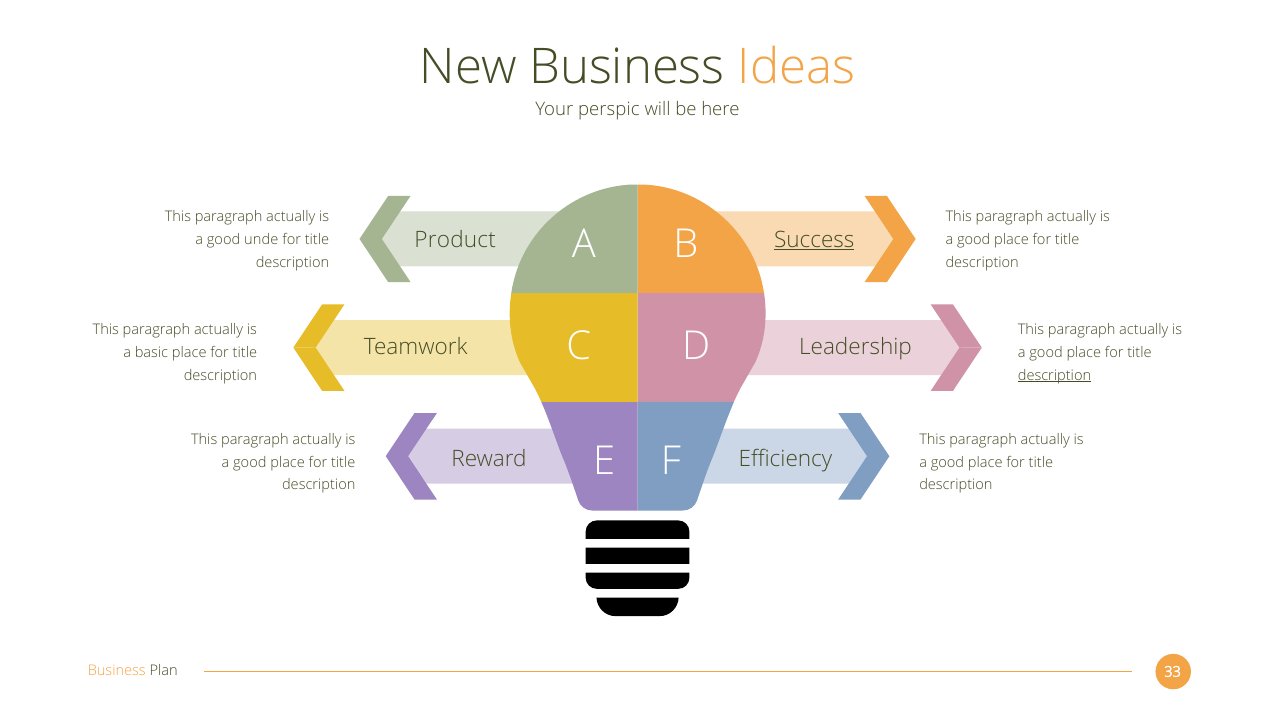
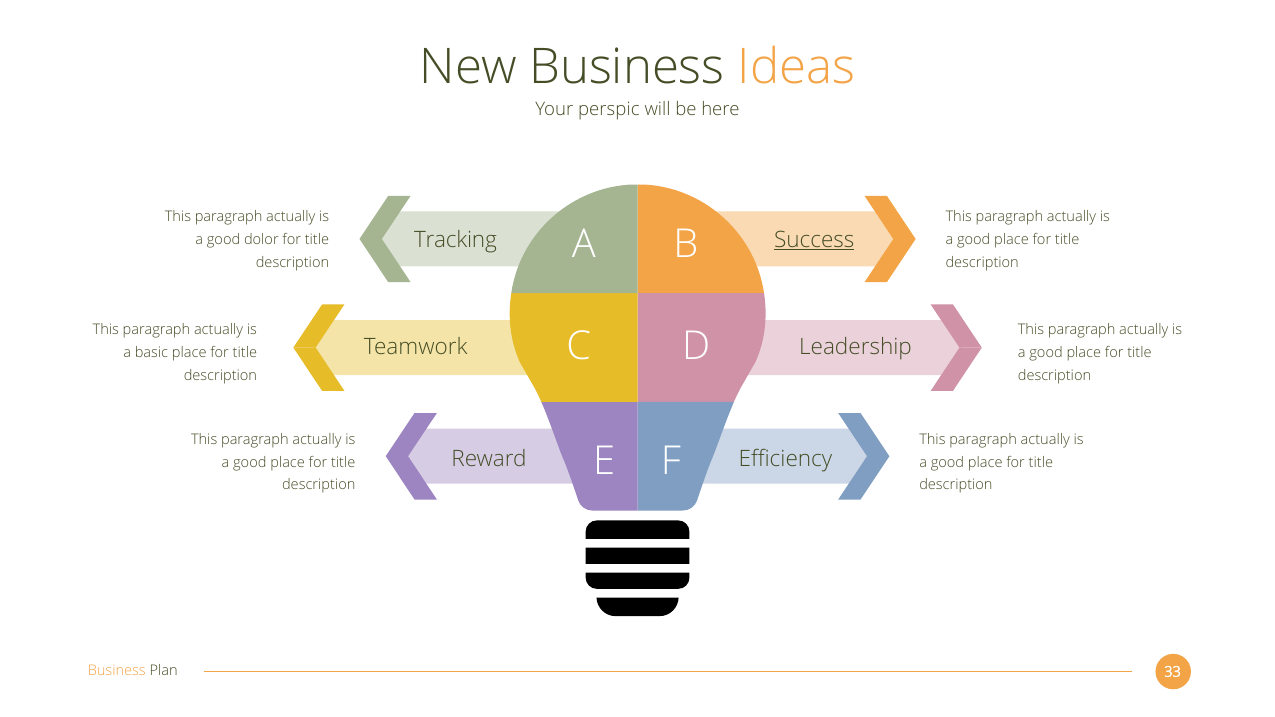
Product: Product -> Tracking (455, 240)
unde: unde -> dolor (261, 240)
description underline: present -> none (1055, 375)
